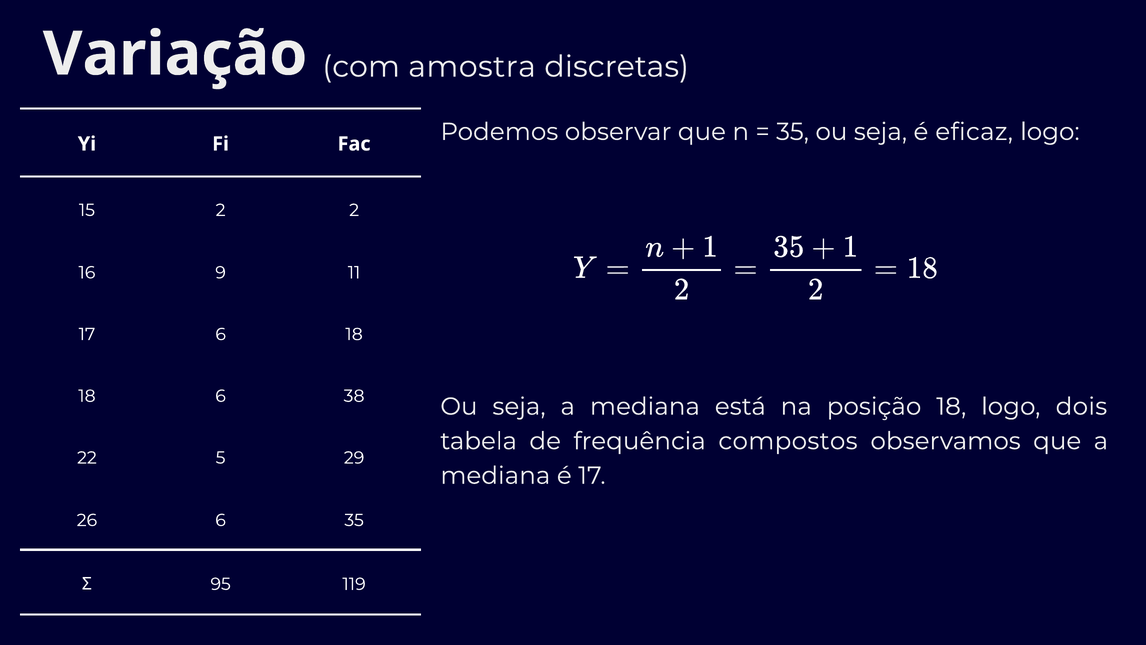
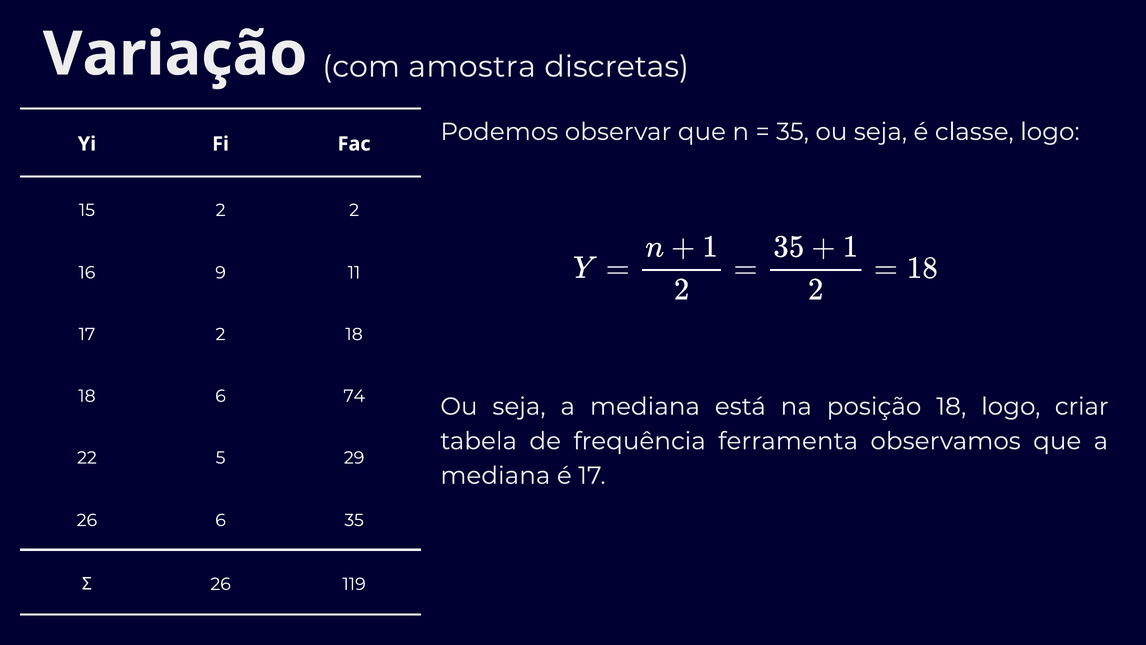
eficaz: eficaz -> classe (974, 132)
17 6: 6 -> 2 (220, 334)
38: 38 -> 74 (354, 396)
dois: dois -> criar (1082, 406)
compostos: compostos -> ferramenta (788, 441)
Σ 95: 95 -> 26 (221, 584)
